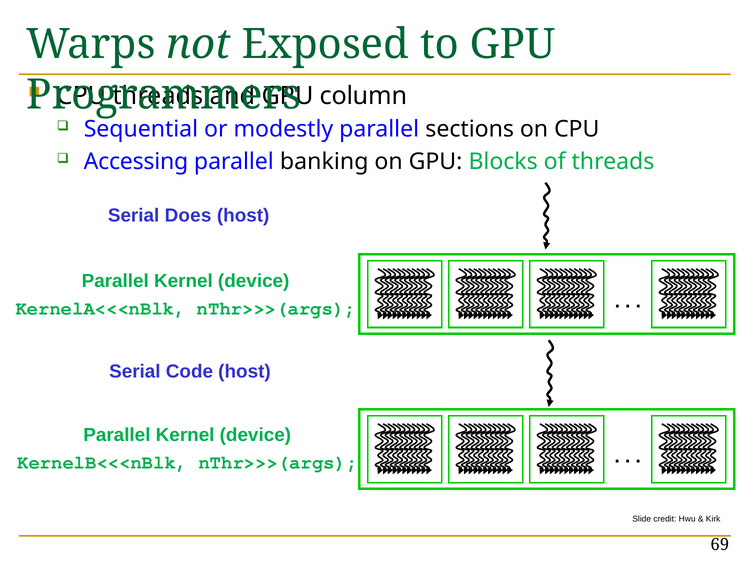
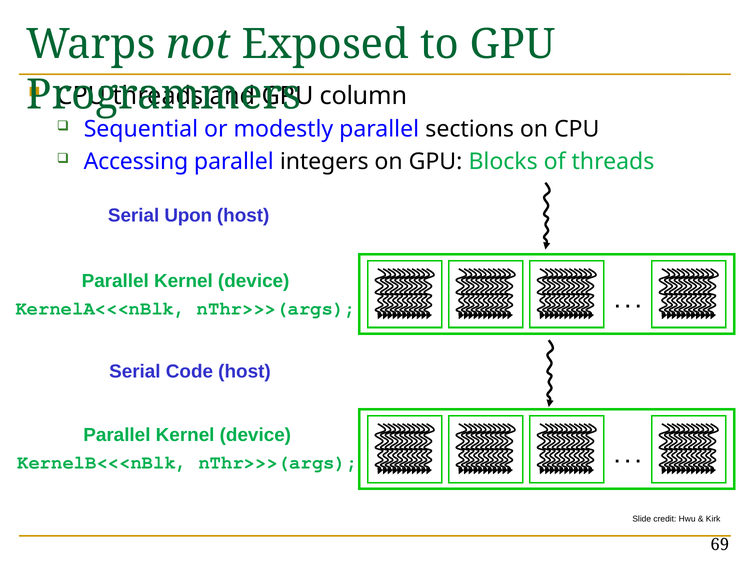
banking: banking -> integers (324, 162)
Does: Does -> Upon (188, 215)
